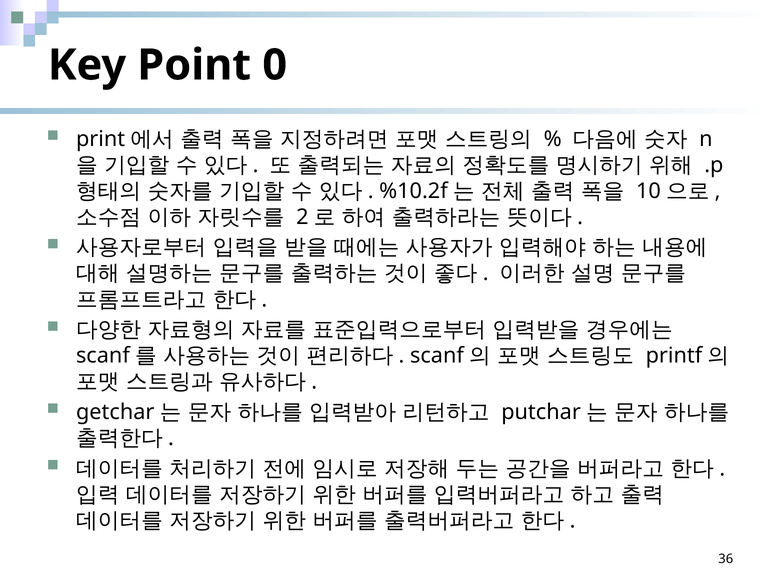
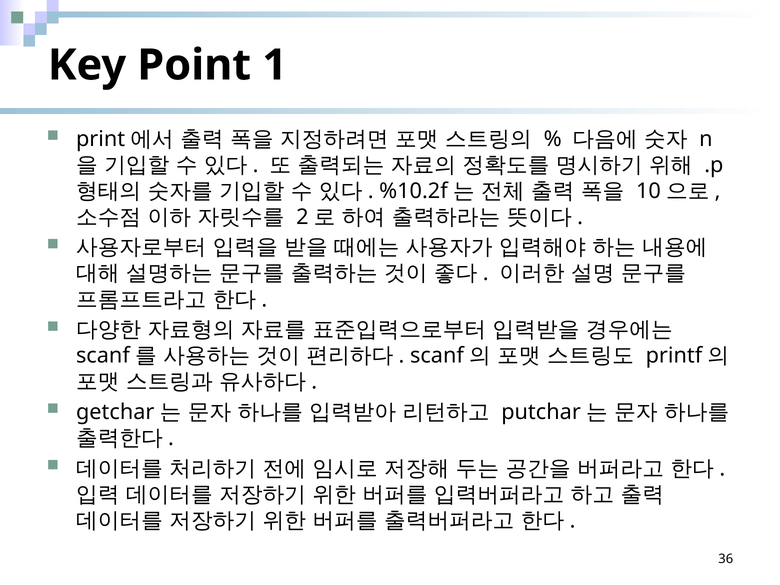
0: 0 -> 1 (275, 65)
